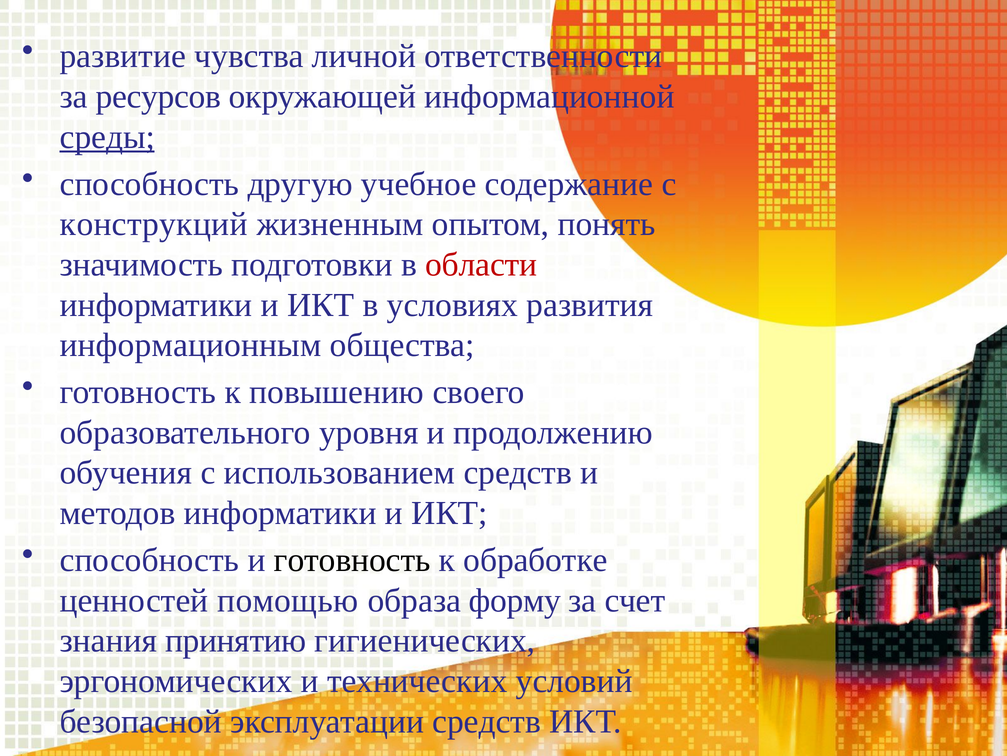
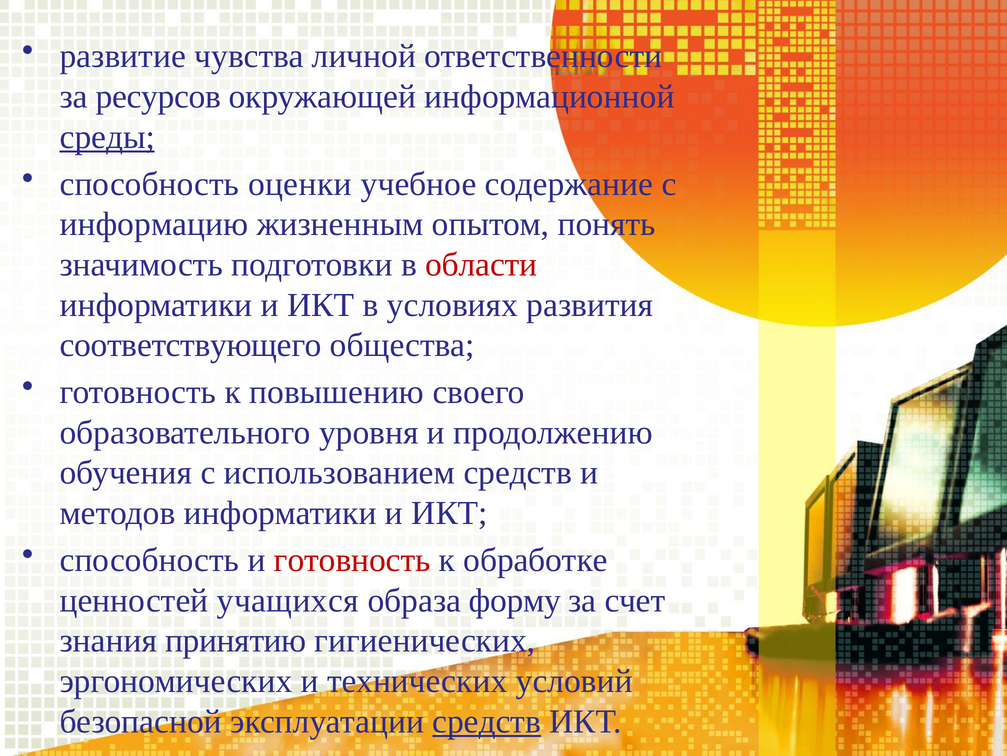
другую: другую -> оценки (300, 184)
конструкций: конструкций -> информацию (154, 224)
информационным: информационным -> соответствующего (191, 345)
готовность colour: black -> red (352, 560)
помощью: помощью -> учащихся (288, 600)
средств underline: none -> present (487, 721)
